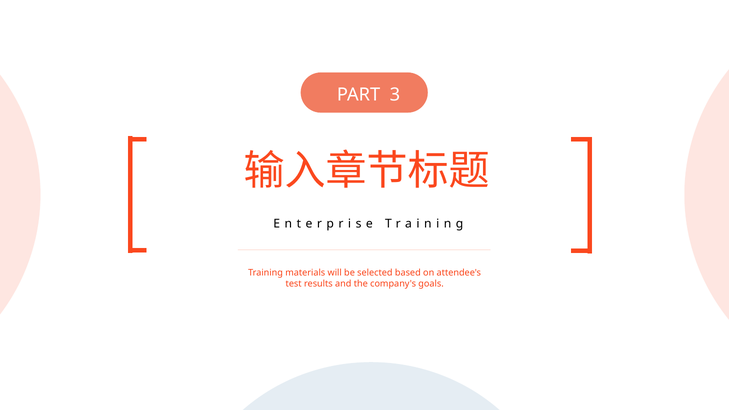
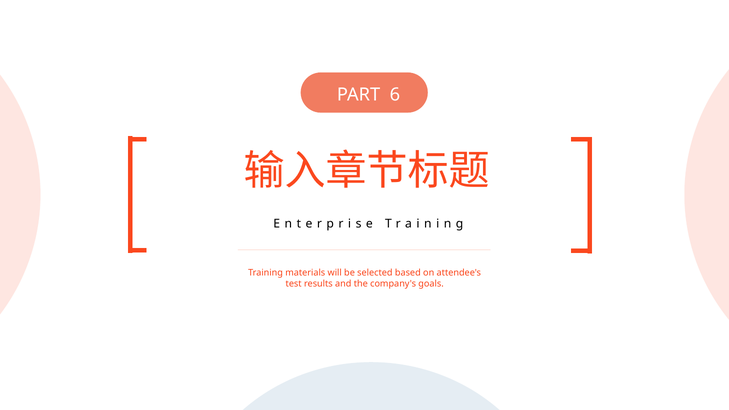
3: 3 -> 6 (395, 95)
